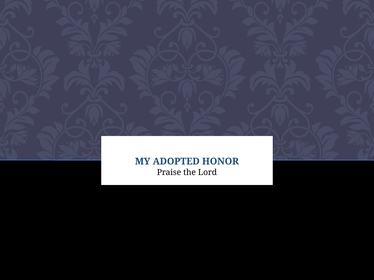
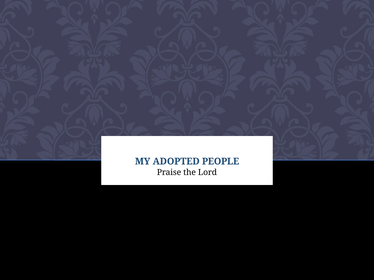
HONOR: HONOR -> PEOPLE (221, 162)
